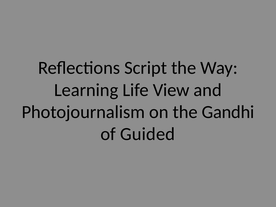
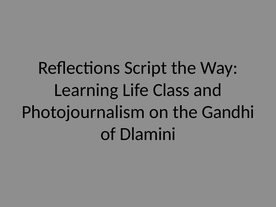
View: View -> Class (171, 90)
Guided: Guided -> Dlamini (148, 134)
